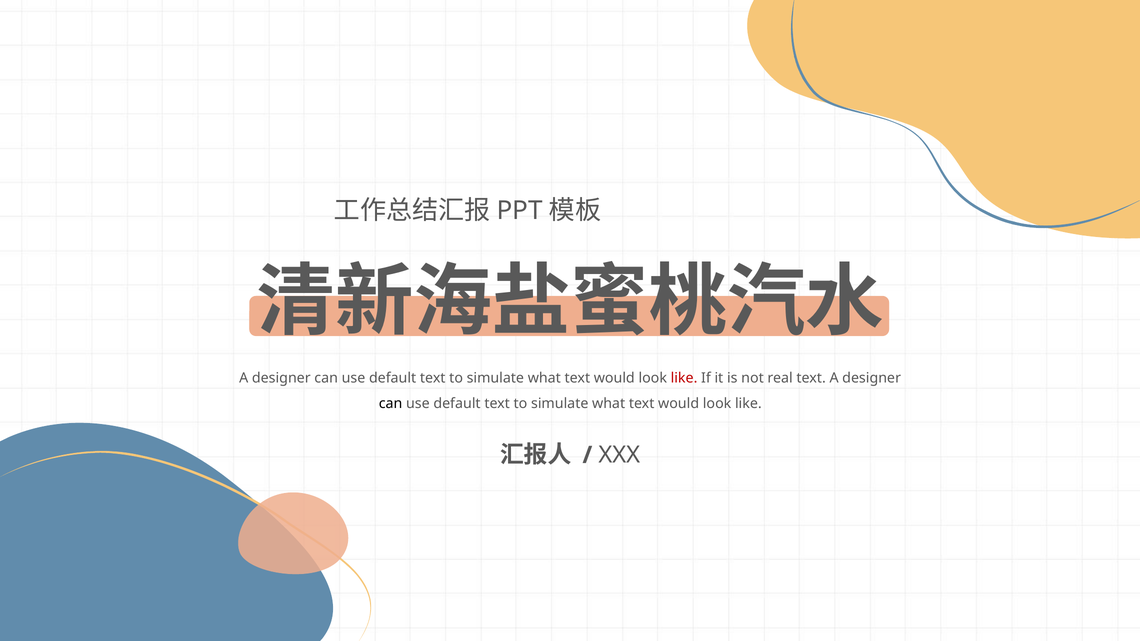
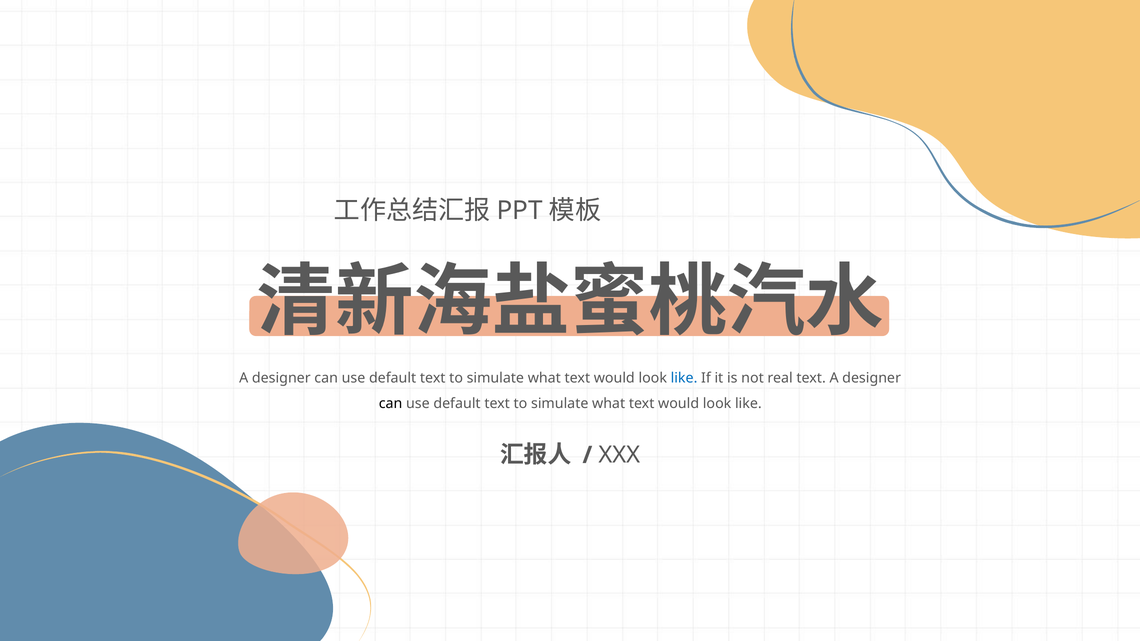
like colour: red -> blue (684, 378)
